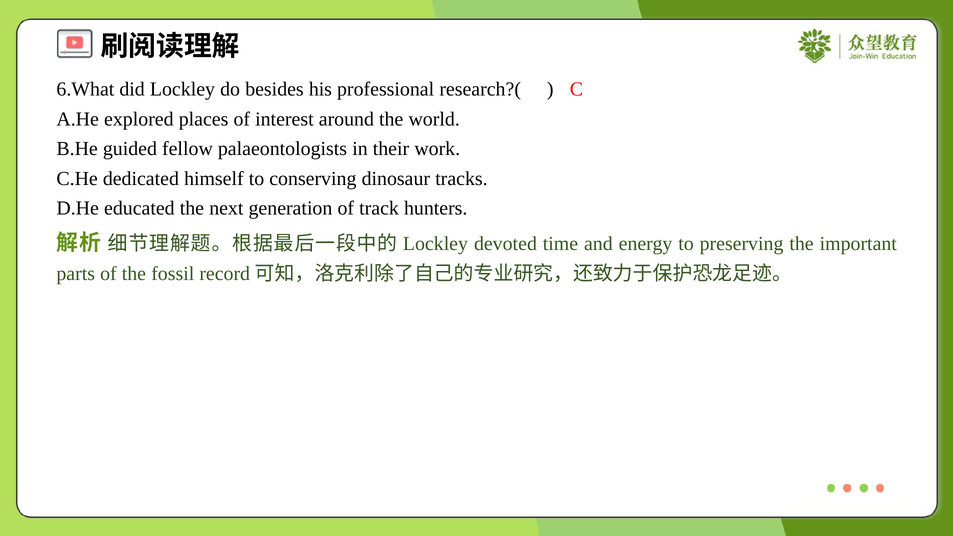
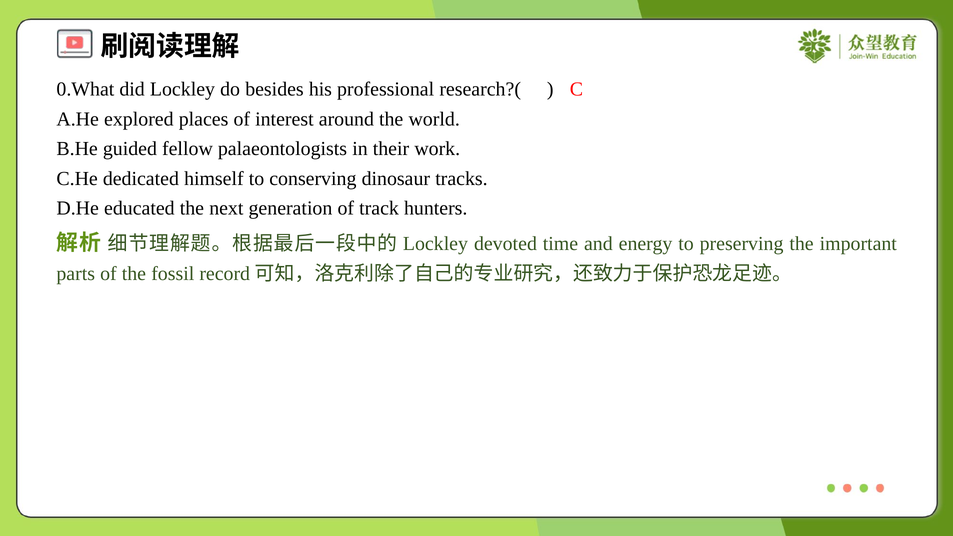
6.What: 6.What -> 0.What (85, 89)
